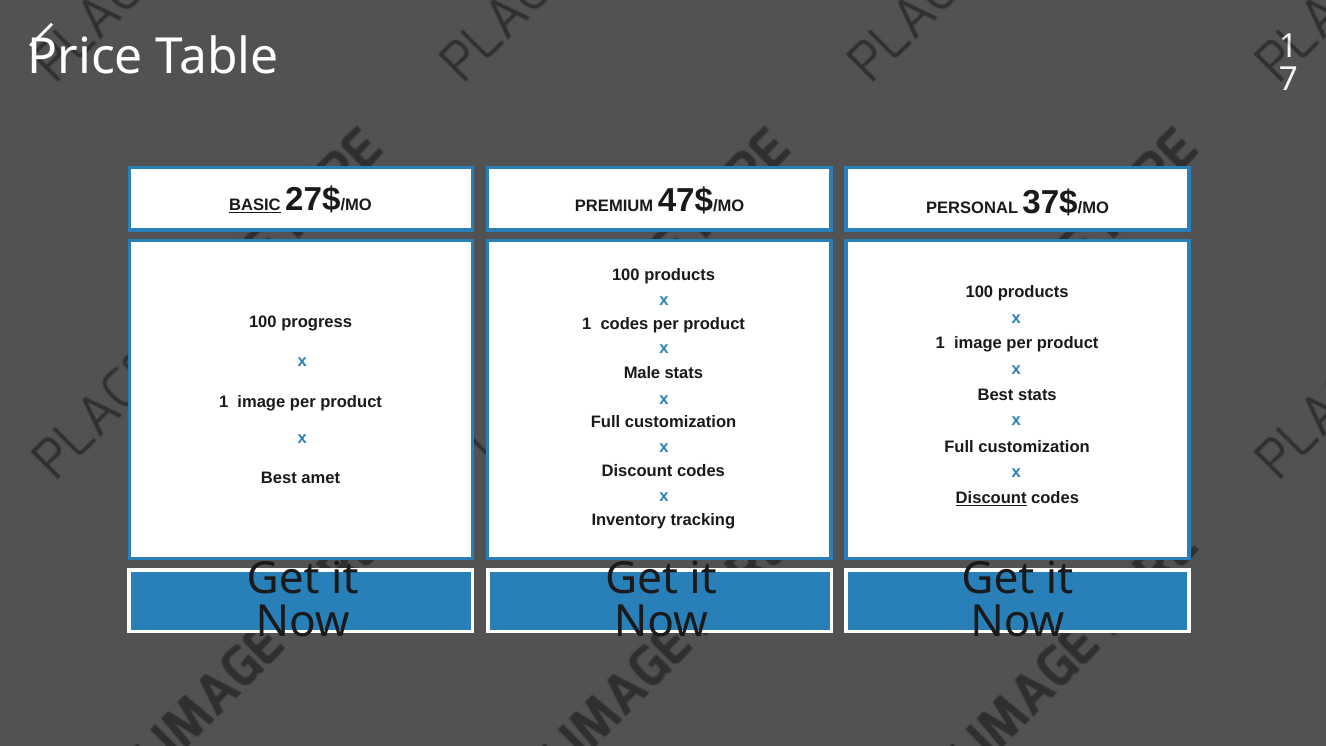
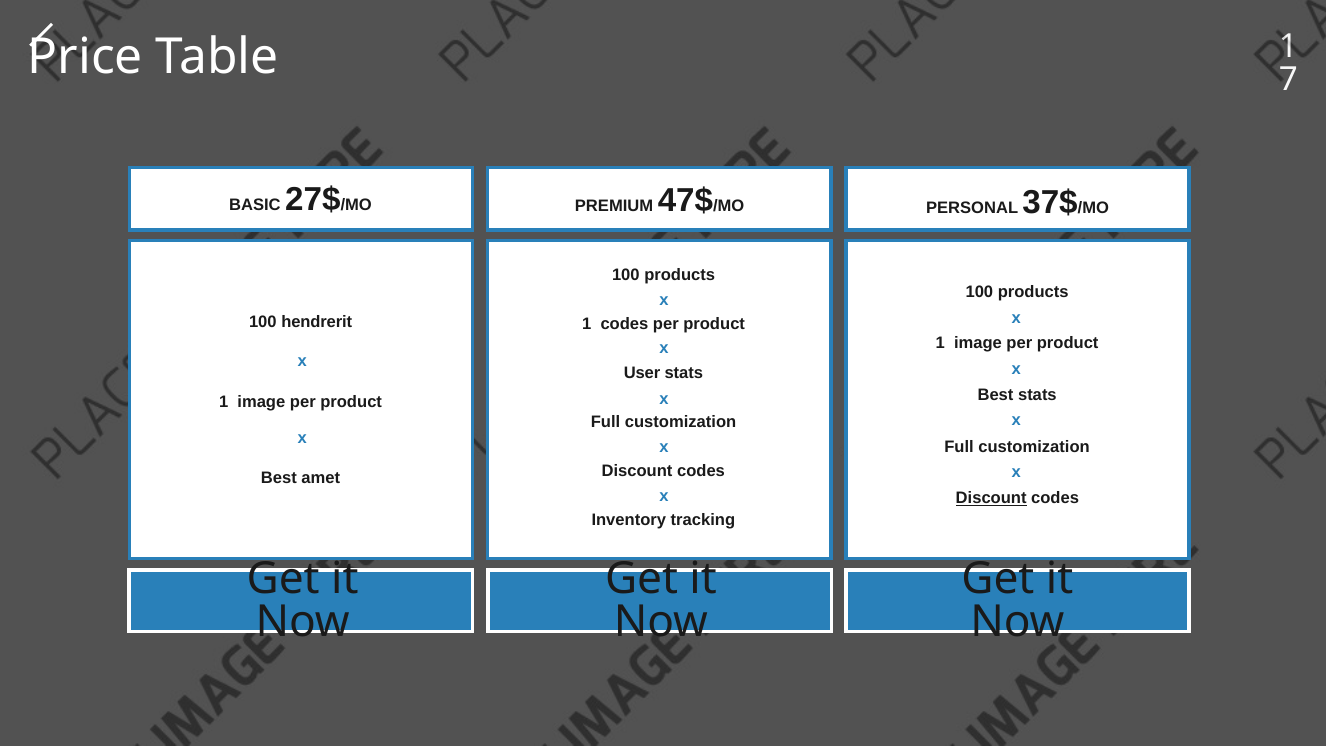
BASIC underline: present -> none (255, 205)
progress: progress -> hendrerit (317, 322)
Male: Male -> User (642, 373)
